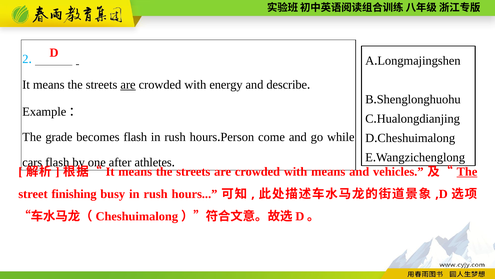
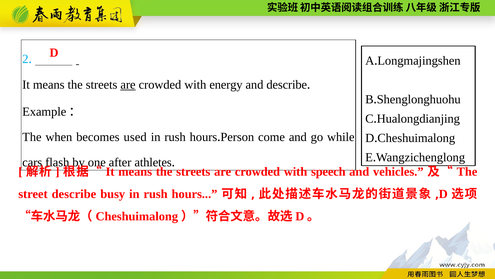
grade: grade -> when (59, 137)
becomes flash: flash -> used (135, 137)
with means: means -> speech (328, 171)
The underline: present -> none (467, 171)
street finishing: finishing -> describe (74, 194)
